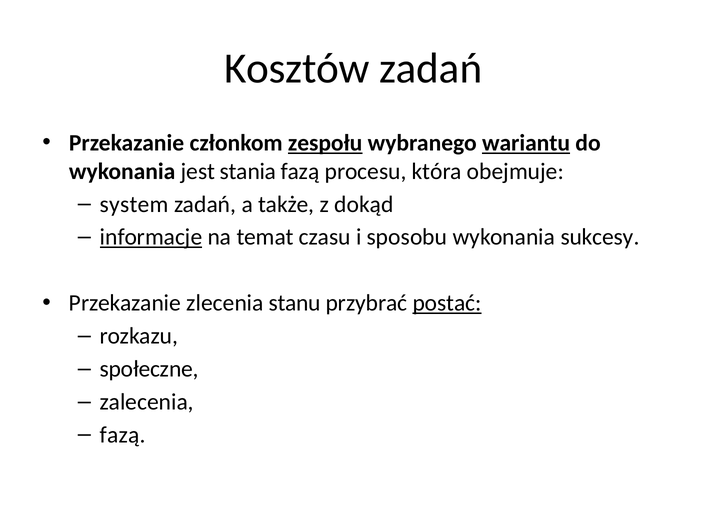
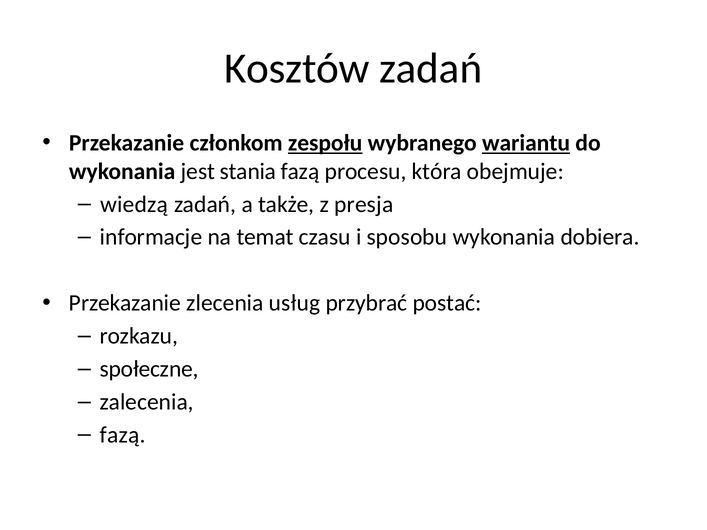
system: system -> wiedzą (134, 204)
dokąd: dokąd -> presja (364, 204)
informacje underline: present -> none (151, 237)
sukcesy: sukcesy -> dobiera (600, 237)
stanu: stanu -> usług (295, 303)
postać underline: present -> none (447, 303)
